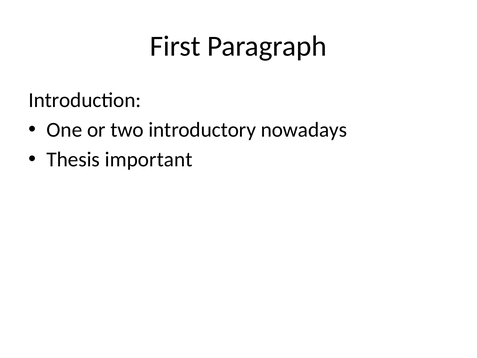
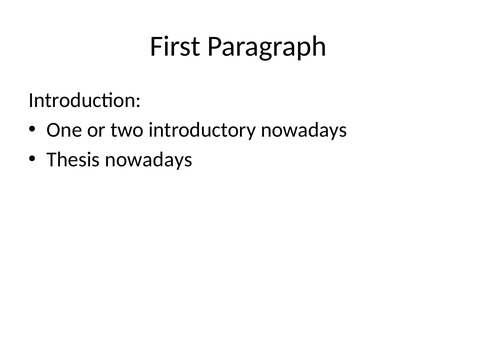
Thesis important: important -> nowadays (149, 159)
